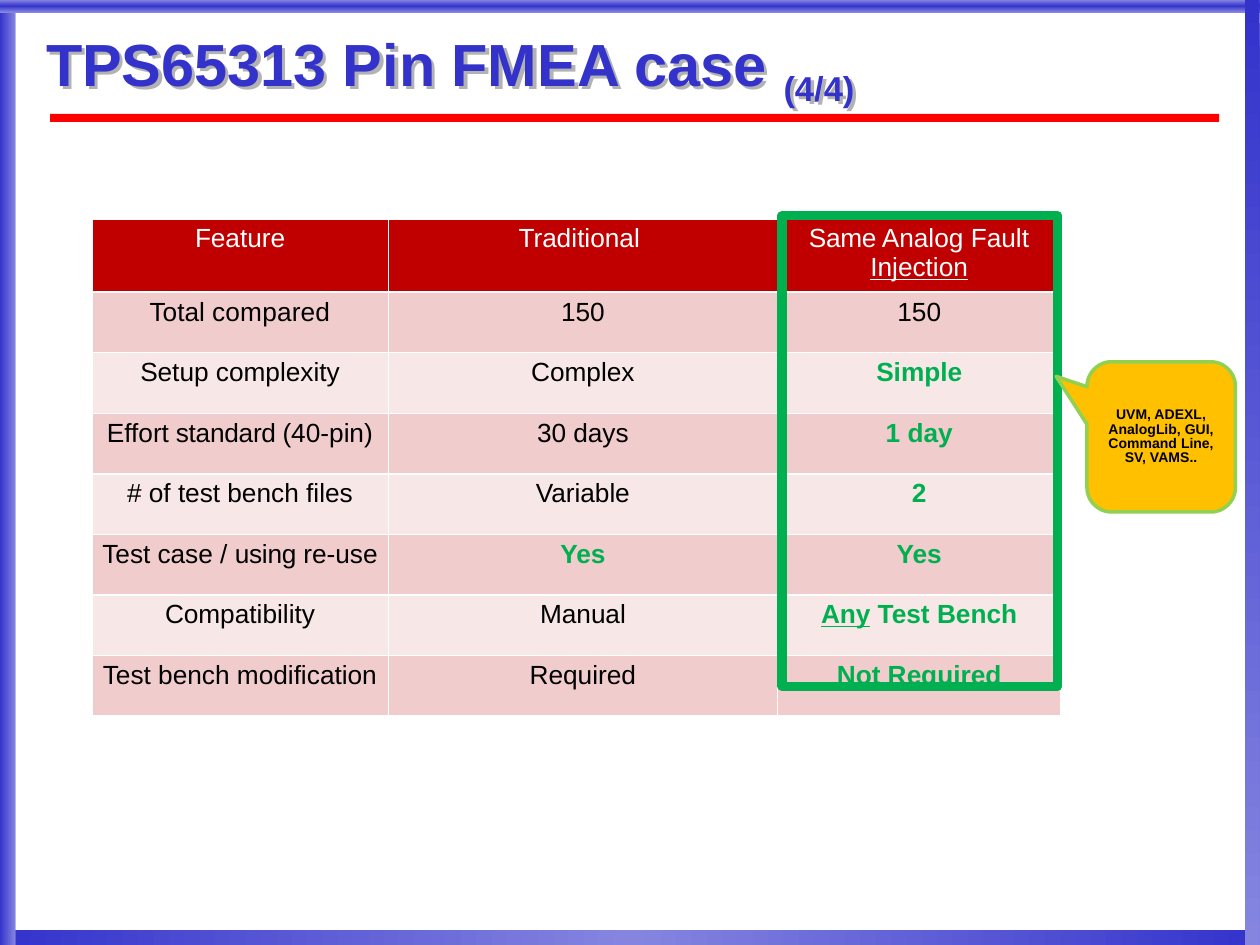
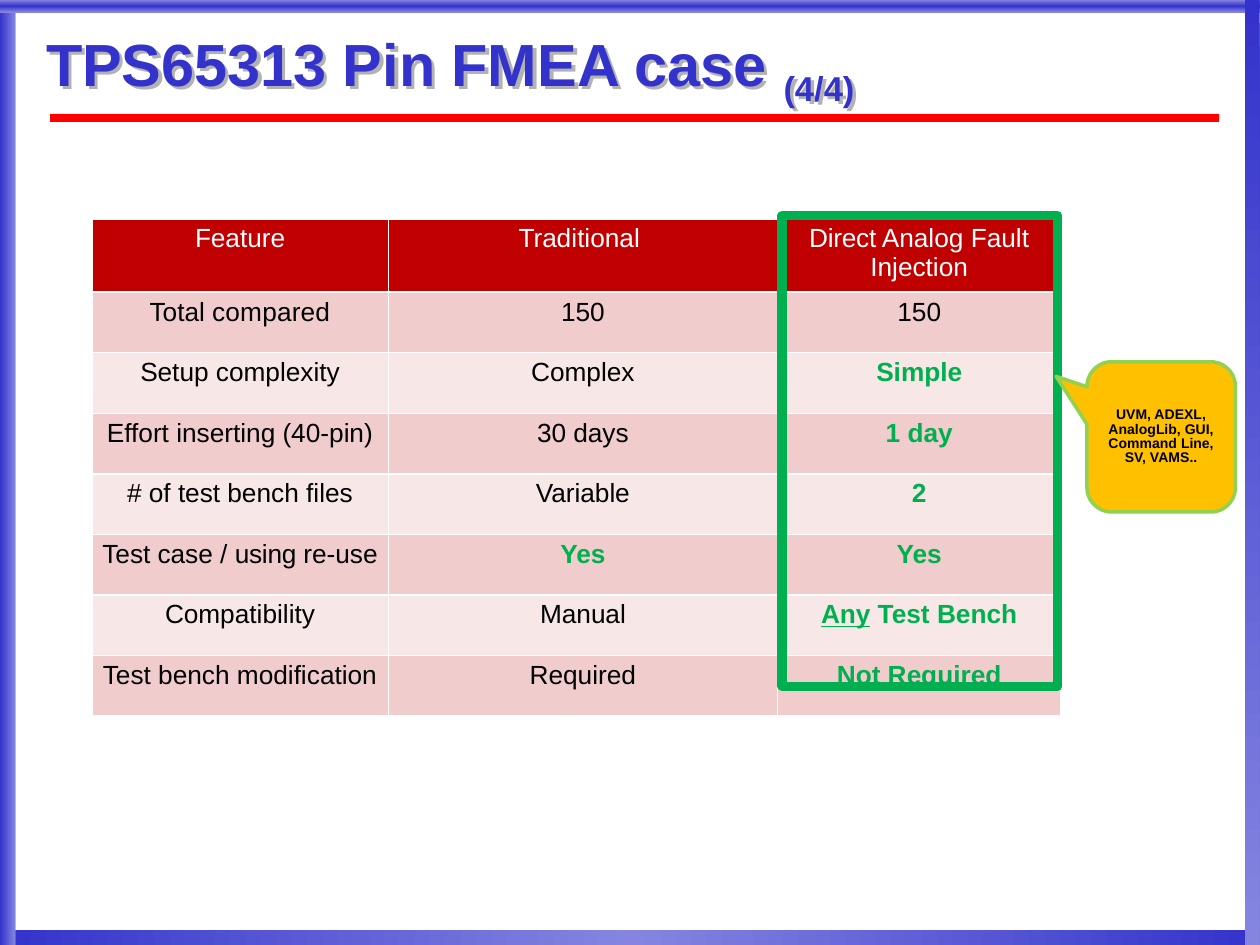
Same: Same -> Direct (843, 239)
Injection underline: present -> none (919, 268)
standard: standard -> inserting (226, 434)
